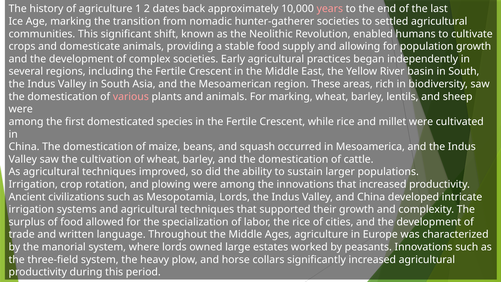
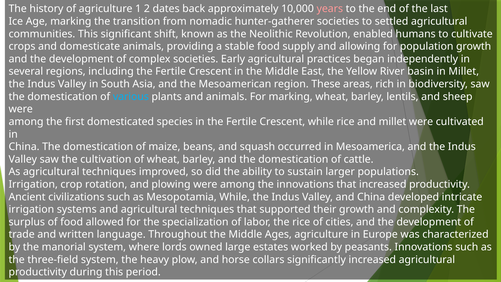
basin in South: South -> Millet (464, 71)
various colour: pink -> light blue (131, 97)
Mesopotamia Lords: Lords -> While (235, 197)
